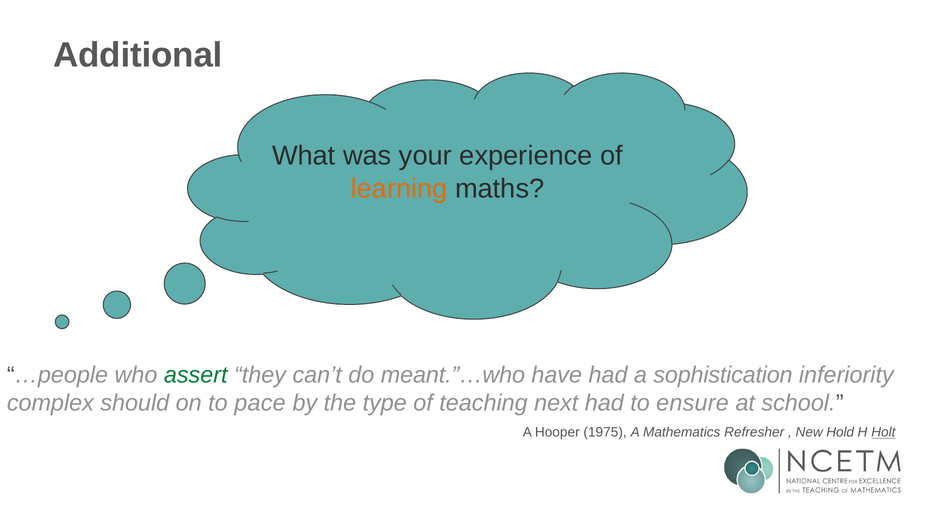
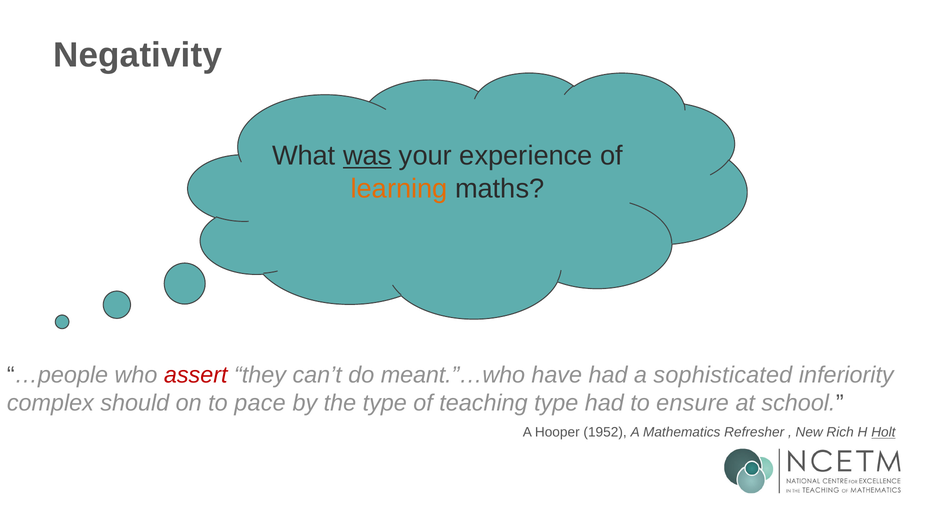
Additional: Additional -> Negativity (138, 55)
was underline: none -> present (367, 156)
assert colour: green -> red (196, 375)
sophistication: sophistication -> sophisticated (723, 375)
teaching next: next -> type (556, 403)
1975: 1975 -> 1952 (605, 432)
Hold: Hold -> Rich (840, 432)
